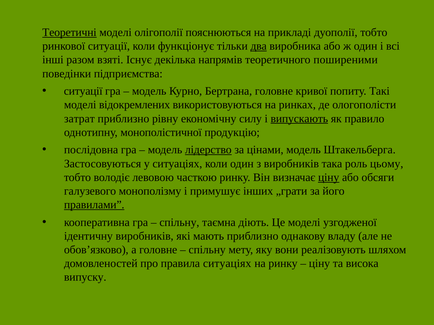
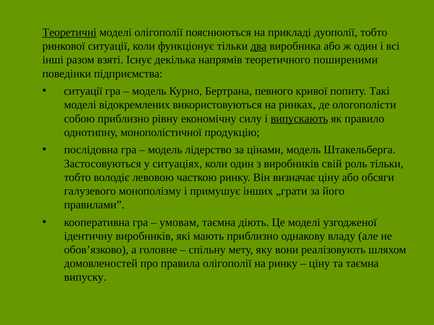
Бертрана головне: головне -> певного (274, 91)
затрат: затрат -> собою (79, 119)
лідерство underline: present -> none (208, 150)
така: така -> свій (332, 164)
роль цьому: цьому -> тільки (387, 164)
ціну underline: present -> none (329, 178)
правилами underline: present -> none (94, 205)
спільну: спільну -> умовам (179, 223)
правила ситуаціях: ситуаціях -> олігополії (227, 264)
та висока: висока -> таємна (362, 264)
